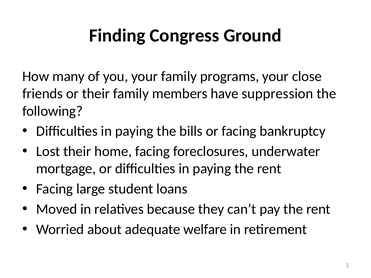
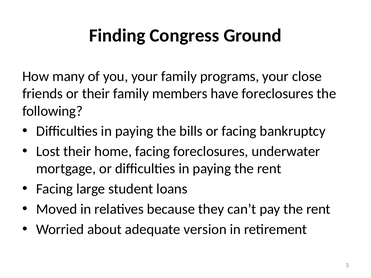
have suppression: suppression -> foreclosures (278, 94)
welfare: welfare -> version (205, 229)
